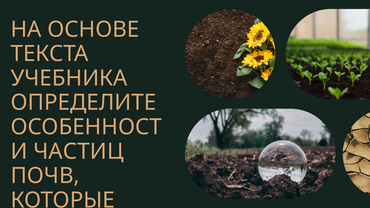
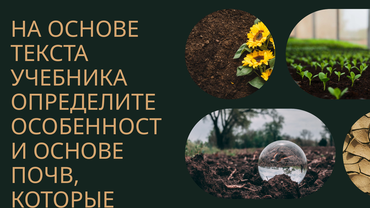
ЧАСТИЦ: ЧАСТИЦ -> ОСНОВЕ (79, 151)
